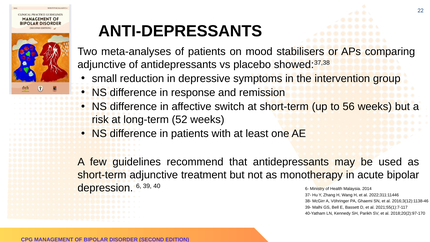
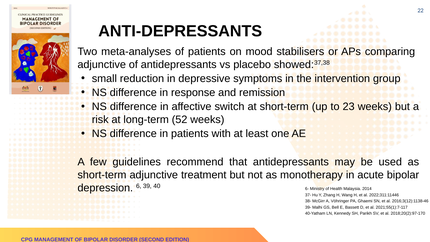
56: 56 -> 23 (349, 107)
